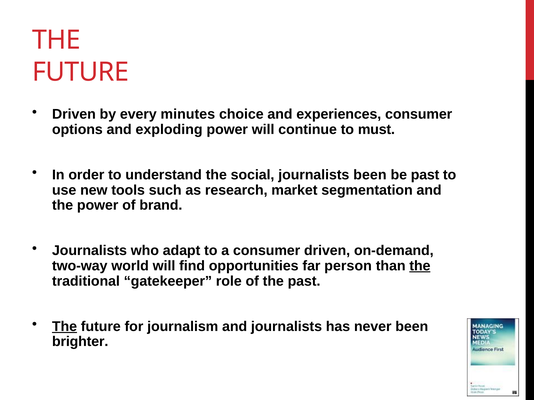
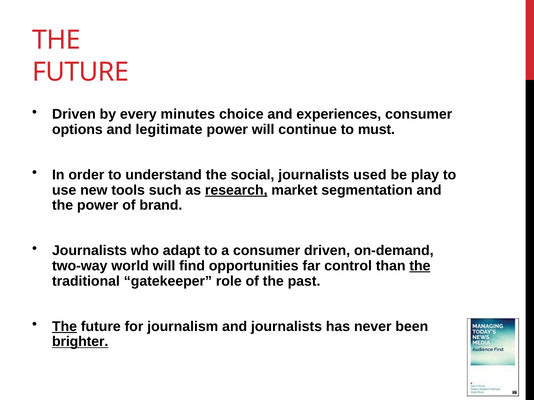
exploding: exploding -> legitimate (169, 130)
journalists been: been -> used (370, 175)
be past: past -> play (425, 175)
research underline: none -> present (236, 190)
person: person -> control (348, 266)
brighter underline: none -> present (80, 342)
